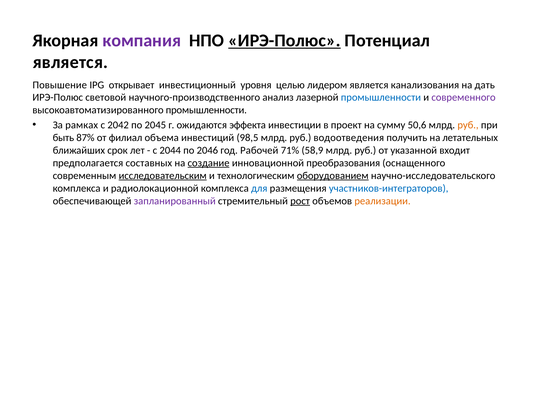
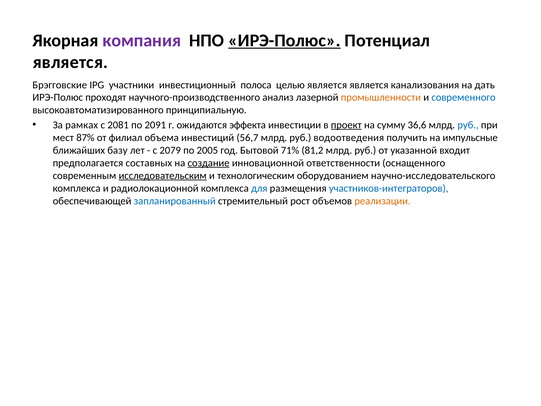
Повышение: Повышение -> Брэгговские (60, 85)
открывает: открывает -> участники (132, 85)
уровня: уровня -> полоса (256, 85)
целью лидером: лидером -> является (327, 85)
световой: световой -> проходят (106, 97)
промышленности colour: blue -> orange (381, 97)
современного colour: purple -> blue (464, 97)
высокоавтоматизированного промышленности: промышленности -> принципиальную (206, 110)
2042: 2042 -> 2081 (118, 125)
2045: 2045 -> 2091 (155, 125)
проект underline: none -> present (346, 125)
50,6: 50,6 -> 36,6 (417, 125)
руб colour: orange -> blue (468, 125)
быть: быть -> мест (63, 138)
98,5: 98,5 -> 56,7 (247, 138)
летательных: летательных -> импульсные (470, 138)
срок: срок -> базу (117, 150)
2044: 2044 -> 2079 (170, 150)
2046: 2046 -> 2005 (207, 150)
Рабочей: Рабочей -> Бытовой (259, 150)
58,9: 58,9 -> 81,2 (312, 150)
преобразования: преобразования -> ответственности (343, 163)
оборудованием underline: present -> none (333, 175)
запланированный colour: purple -> blue (175, 201)
рост underline: present -> none (300, 201)
